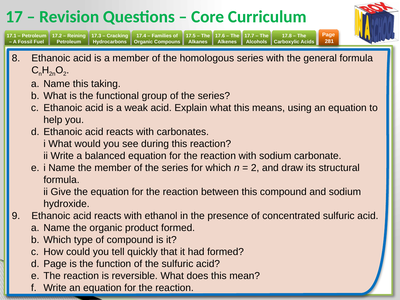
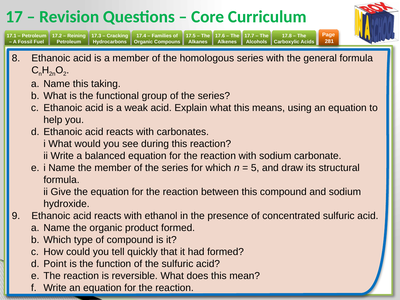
2: 2 -> 5 (255, 168)
Page: Page -> Point (55, 264)
